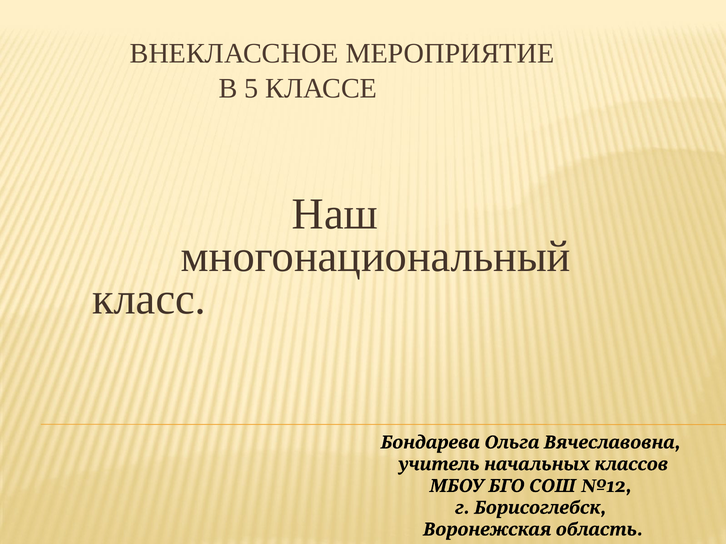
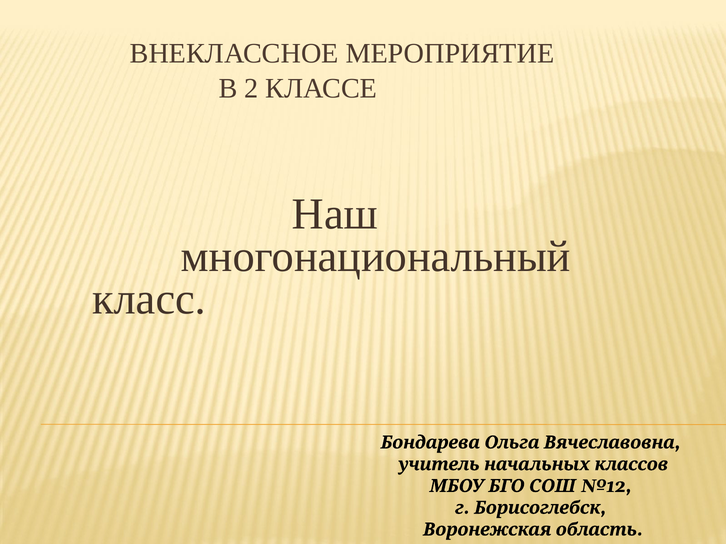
5: 5 -> 2 (251, 89)
